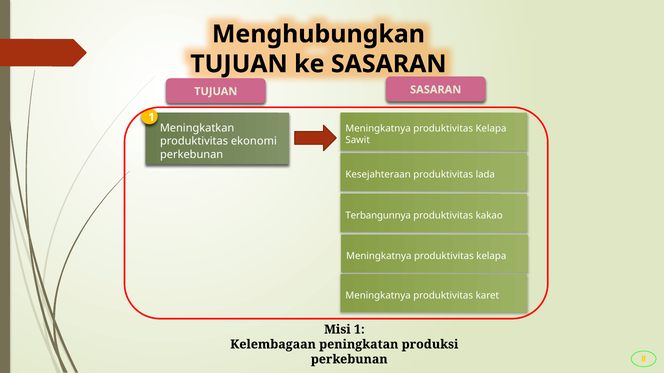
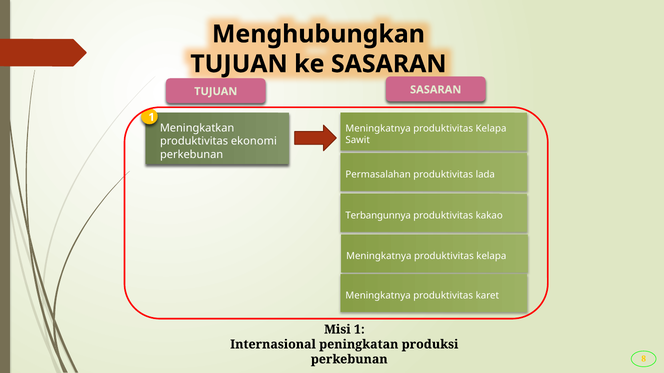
Kesejahteraan: Kesejahteraan -> Permasalahan (378, 175)
Kelembagaan: Kelembagaan -> Internasional (273, 345)
